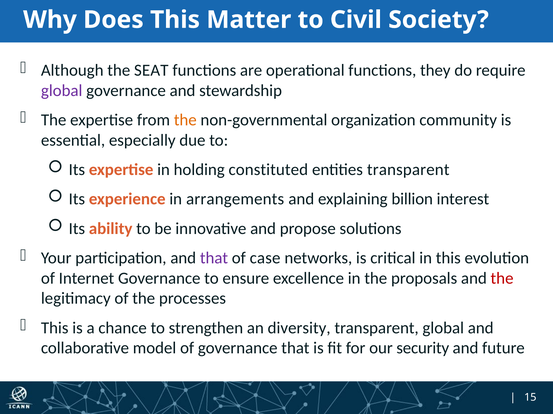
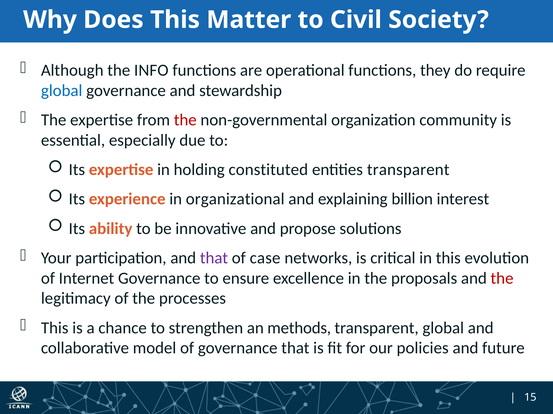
SEAT: SEAT -> INFO (151, 70)
global colour: purple -> blue (62, 91)
the colour: orange -> red (185, 120)
arrangements: arrangements -> organizational (235, 199)
diversity: diversity -> methods (299, 328)
security: security -> policies (423, 349)
